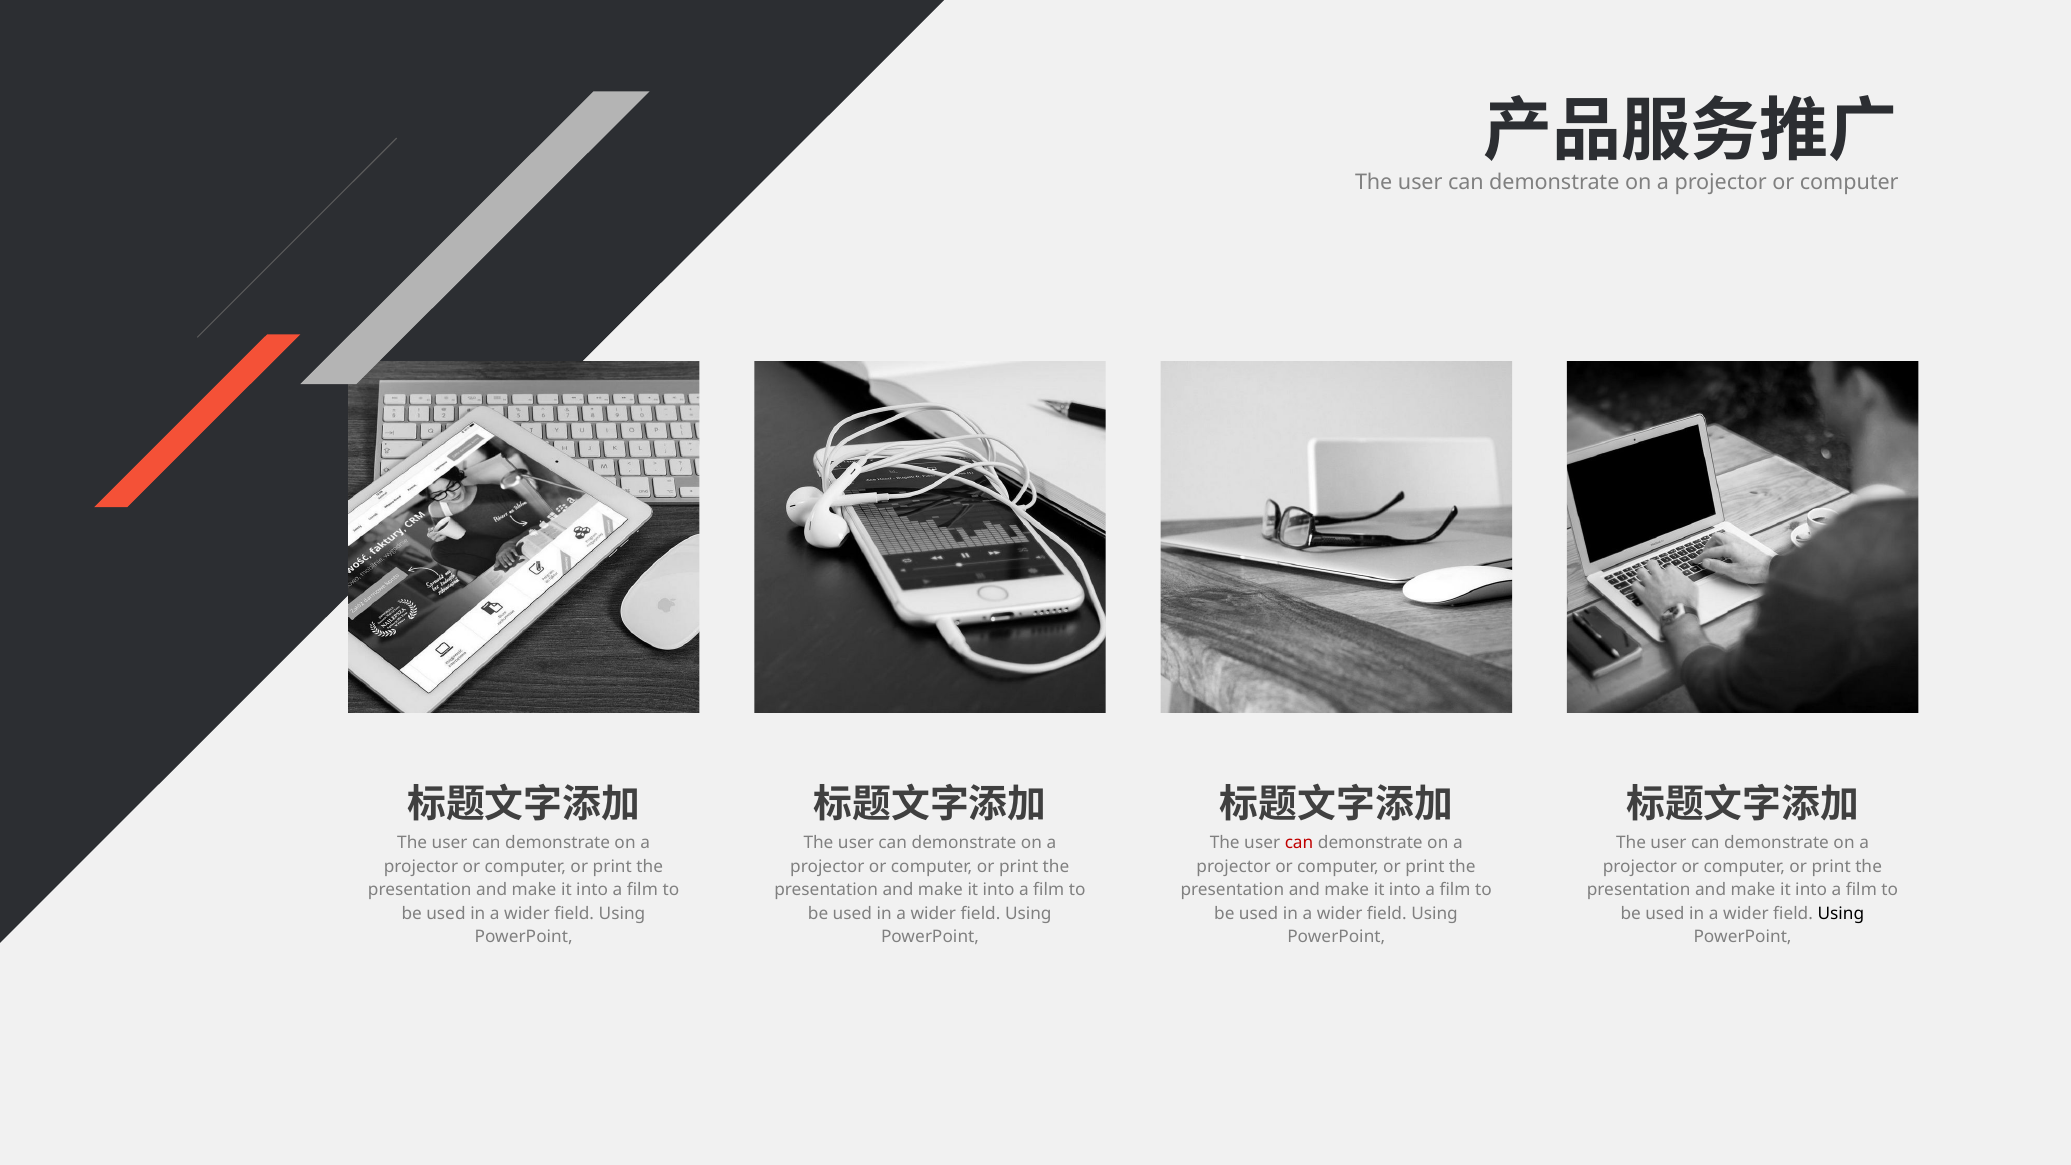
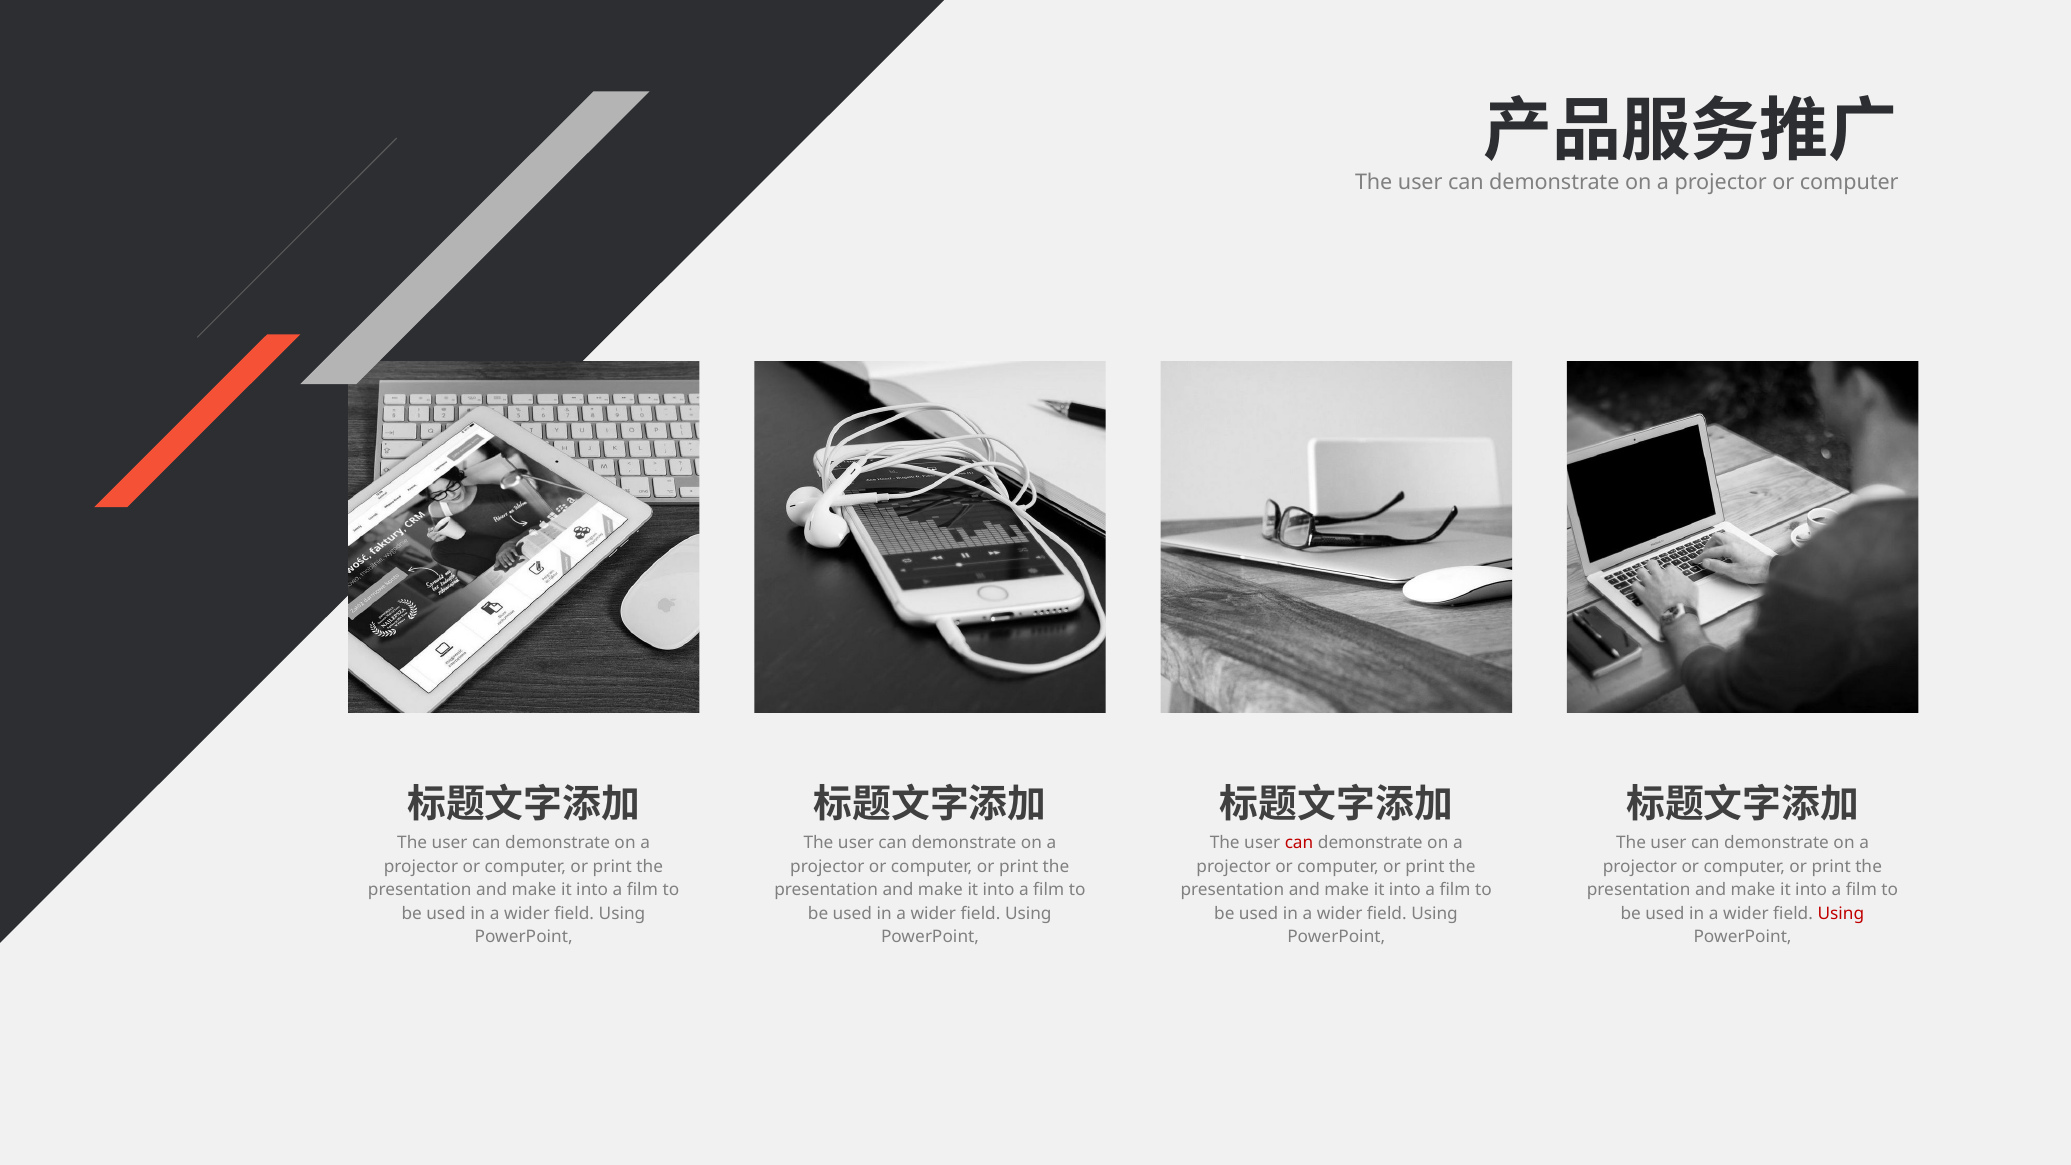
Using colour: black -> red (1841, 914)
